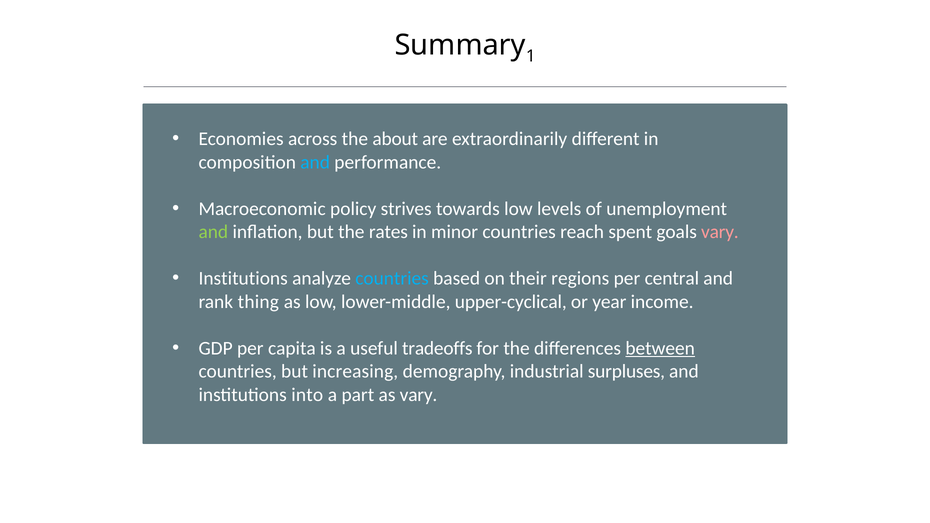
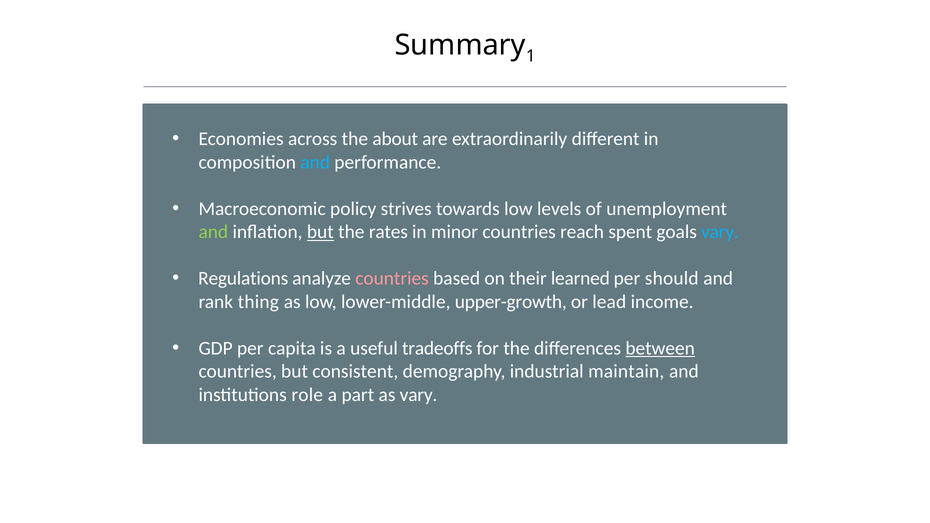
but underline: none -> present (320, 232)
vary colour: pink -> light blue (720, 232)
Institutions: Institutions -> Regulations (243, 279)
countries colour: light blue -> pink (392, 279)
regions: regions -> learned (580, 279)
central: central -> should (672, 279)
upper-cyclical: upper-cyclical -> upper-growth (511, 302)
year: year -> lead (609, 302)
increasing: increasing -> consistent (355, 372)
surpluses: surpluses -> maintain (626, 372)
into: into -> role (307, 395)
